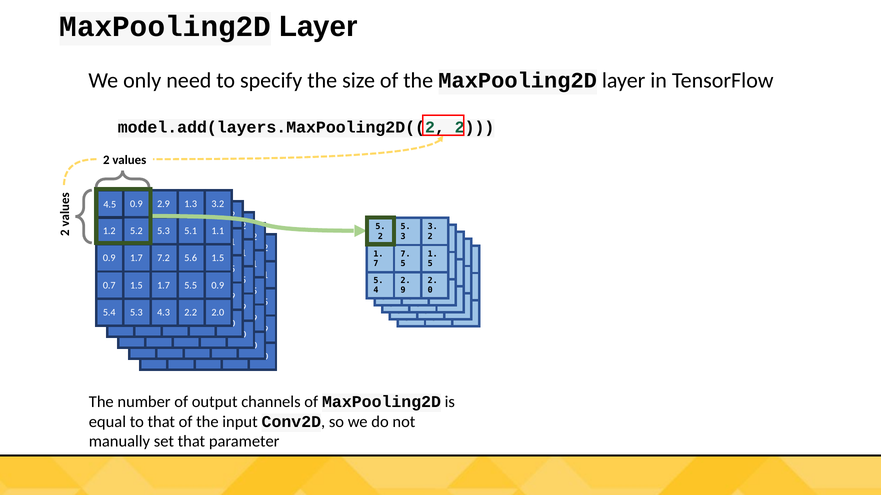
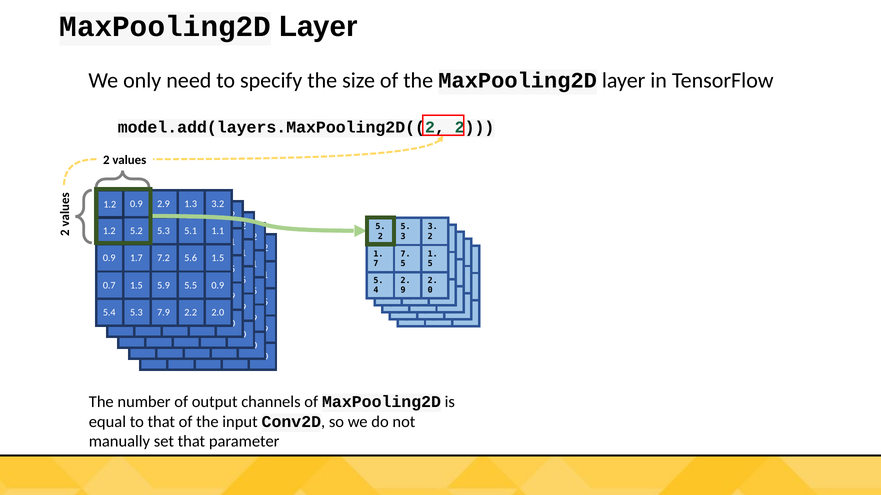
4.5: 4.5 -> 1.2 (110, 205)
1.5 1.7: 1.7 -> 5.9 (164, 286)
4.3: 4.3 -> 7.9 (164, 313)
